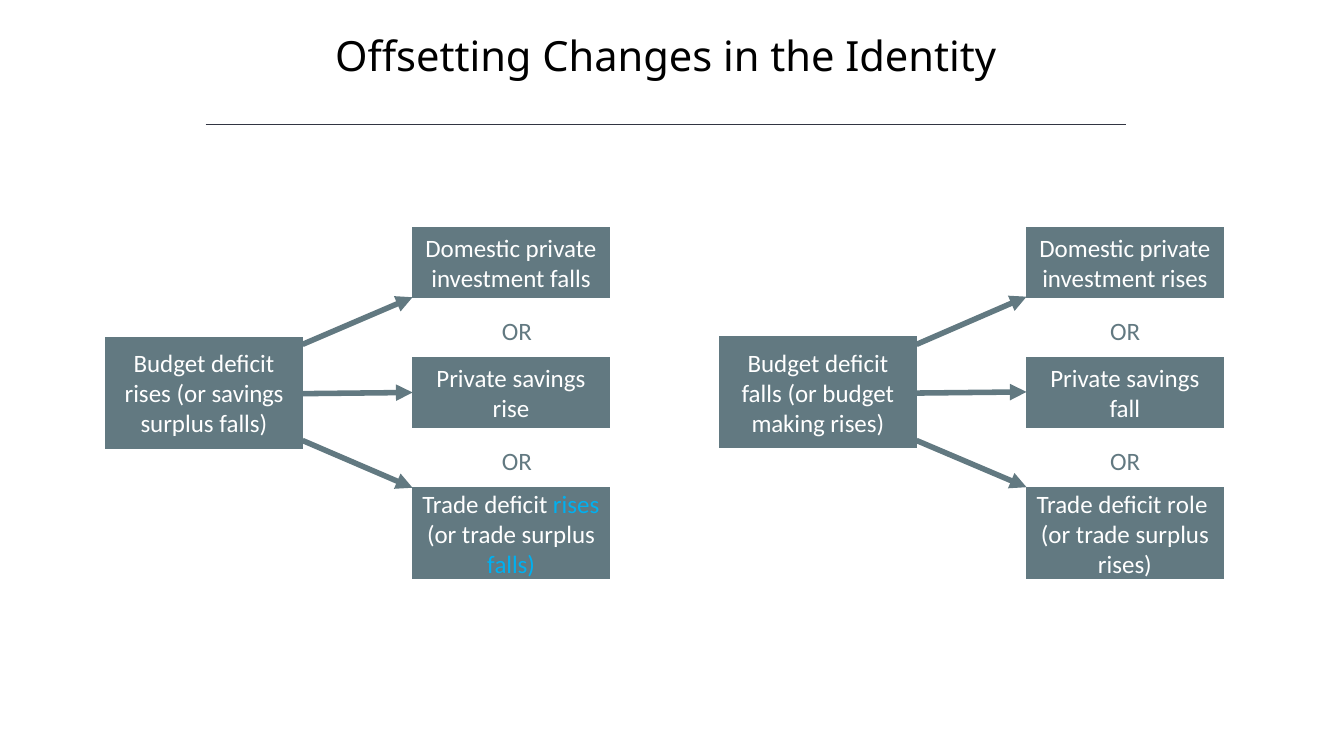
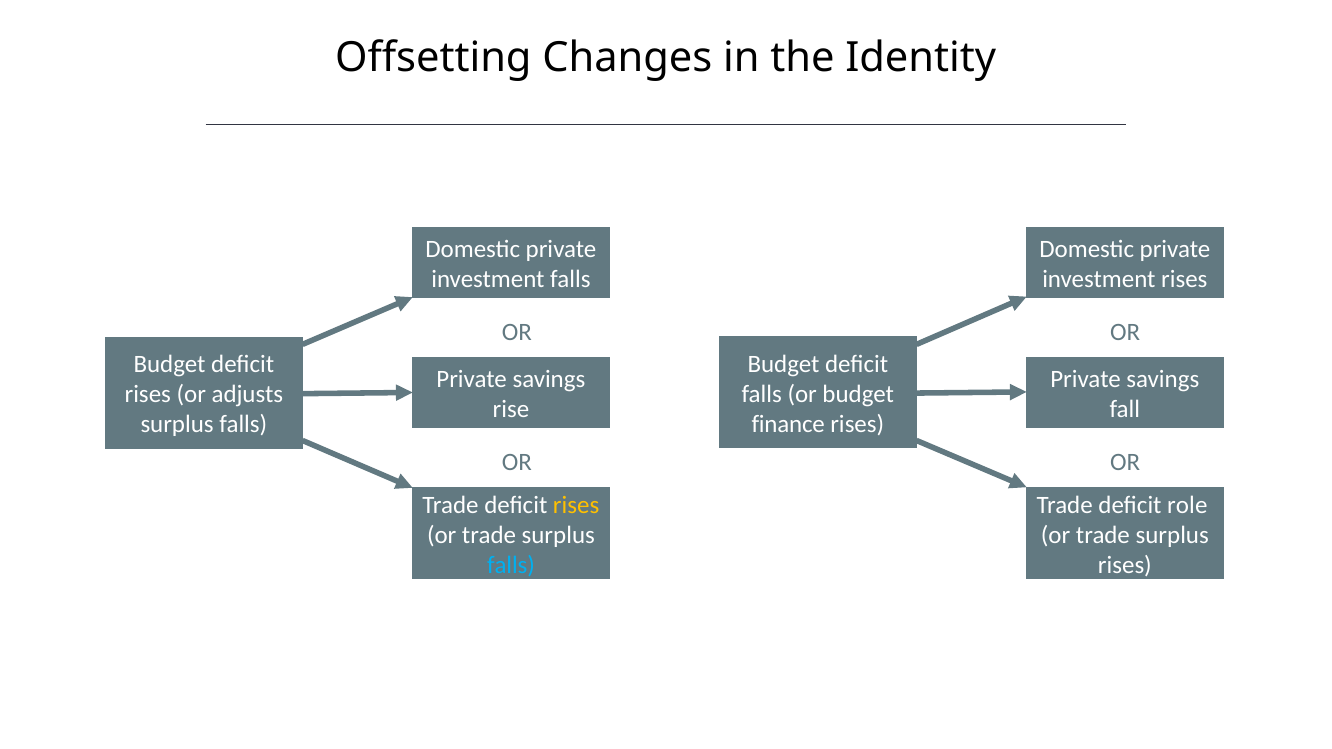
or savings: savings -> adjusts (247, 395)
making: making -> finance (788, 424)
rises colour: light blue -> yellow (576, 505)
